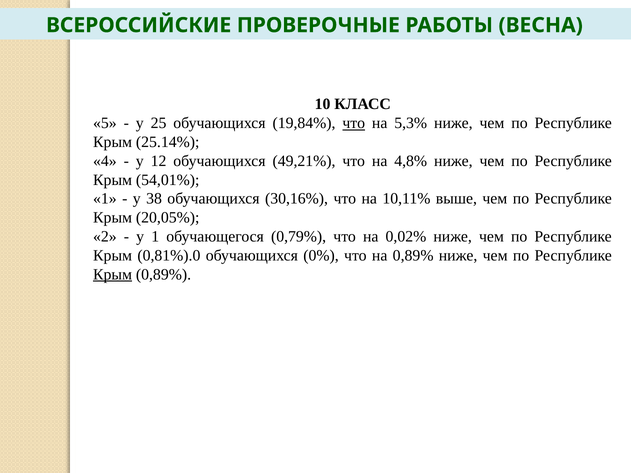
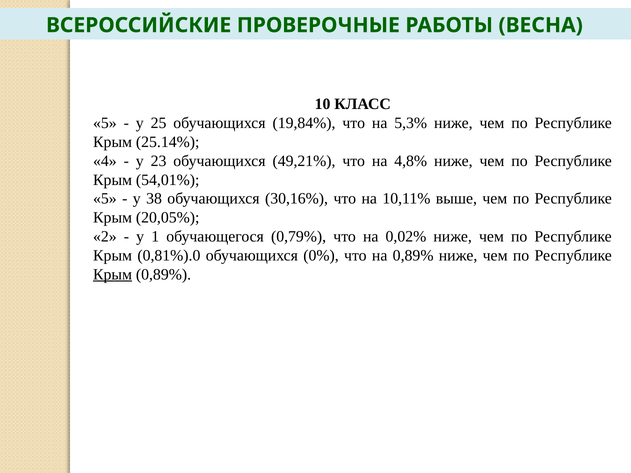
что underline: present -> none (354, 123)
12: 12 -> 23 (159, 161)
1: 1 -> 5 (105, 199)
